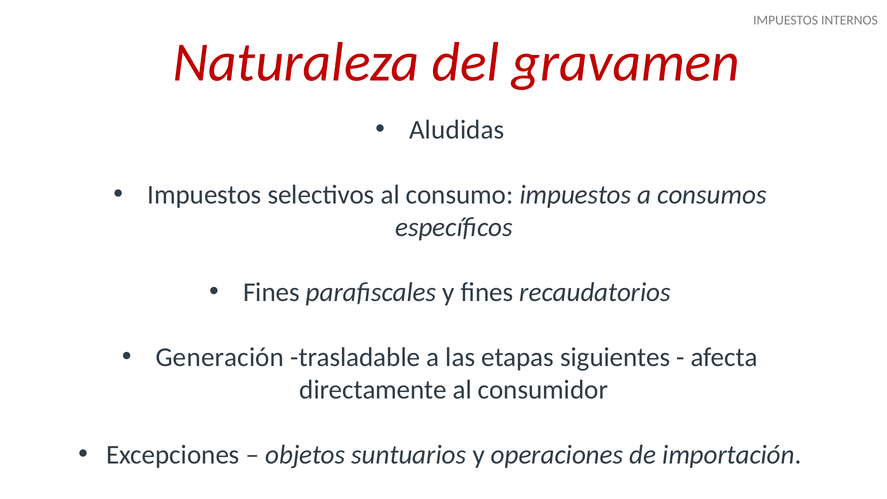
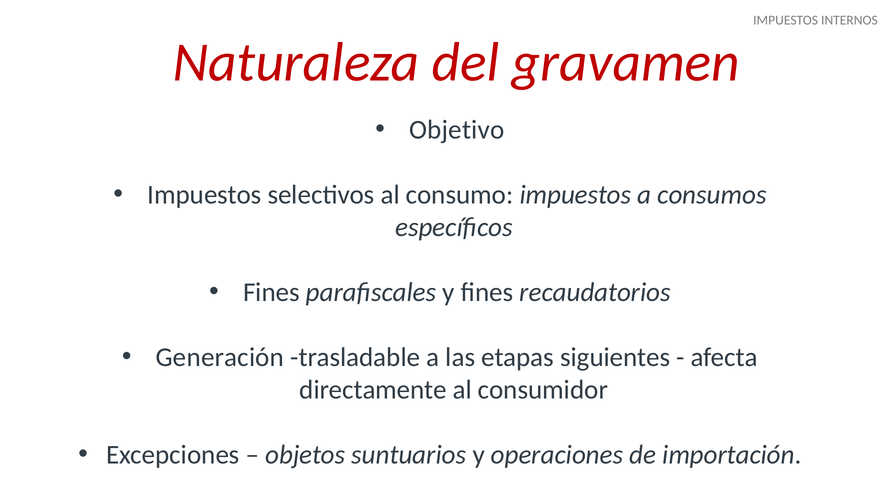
Aludidas: Aludidas -> Objetivo (457, 130)
